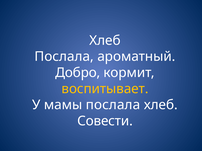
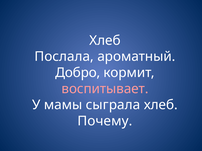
воспитывает colour: yellow -> pink (105, 89)
мамы послала: послала -> сыграла (113, 105)
Совести: Совести -> Почему (105, 121)
